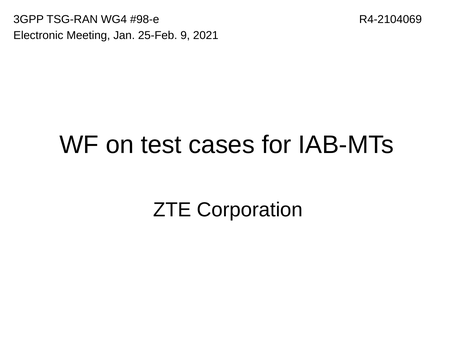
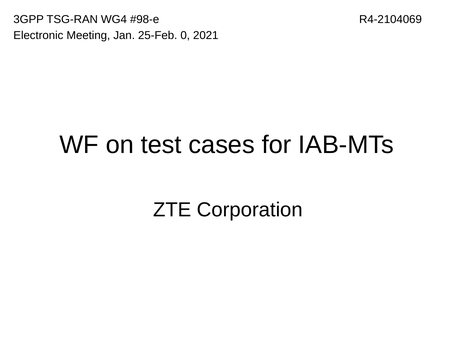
9: 9 -> 0 (185, 35)
